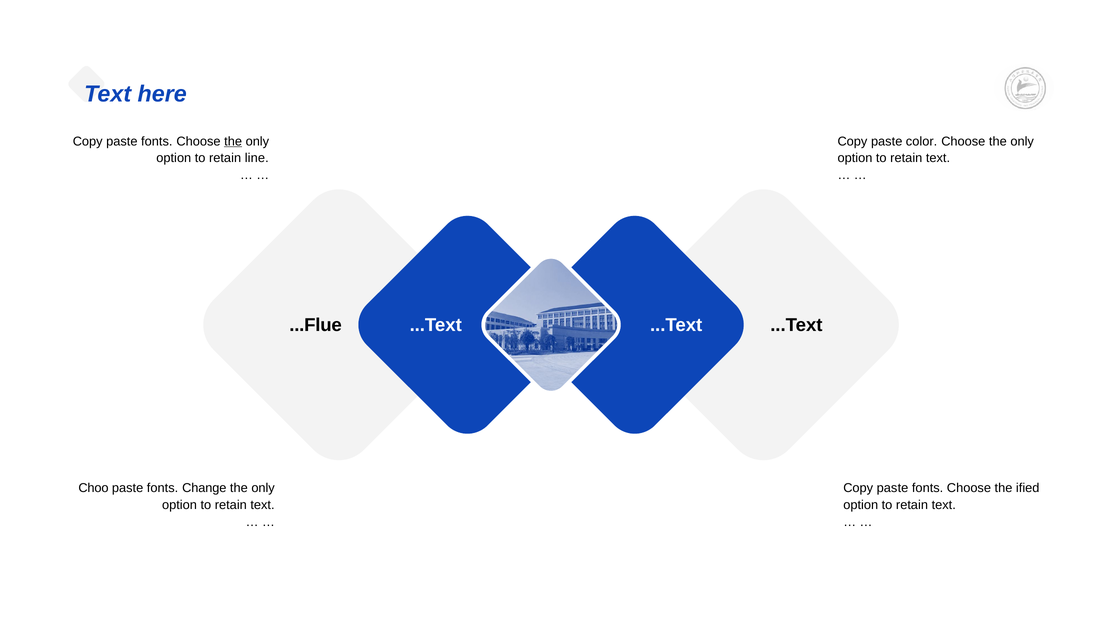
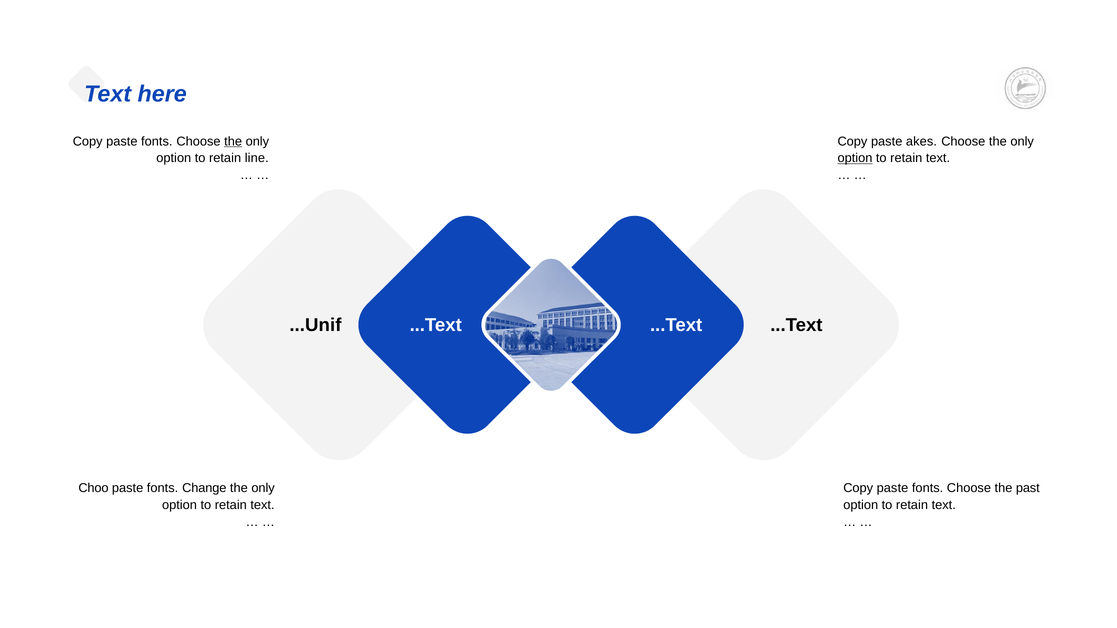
color: color -> akes (921, 141)
option underline: none -> present (855, 158)
...Flue: ...Flue -> ...Unif (315, 325)
ified: ified -> past (1028, 488)
